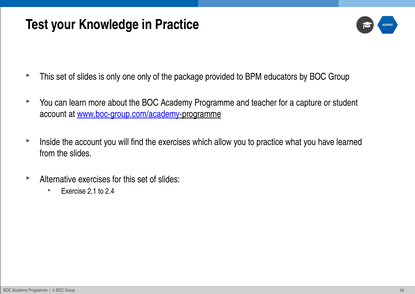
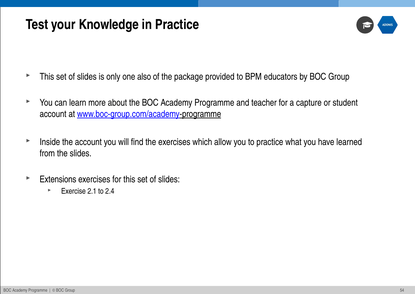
one only: only -> also (144, 76)
Alternative: Alternative -> Extensions (58, 179)
